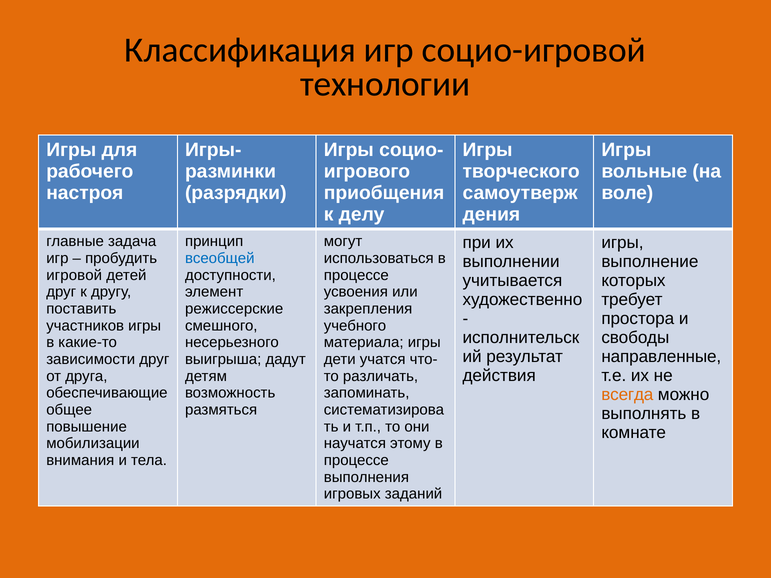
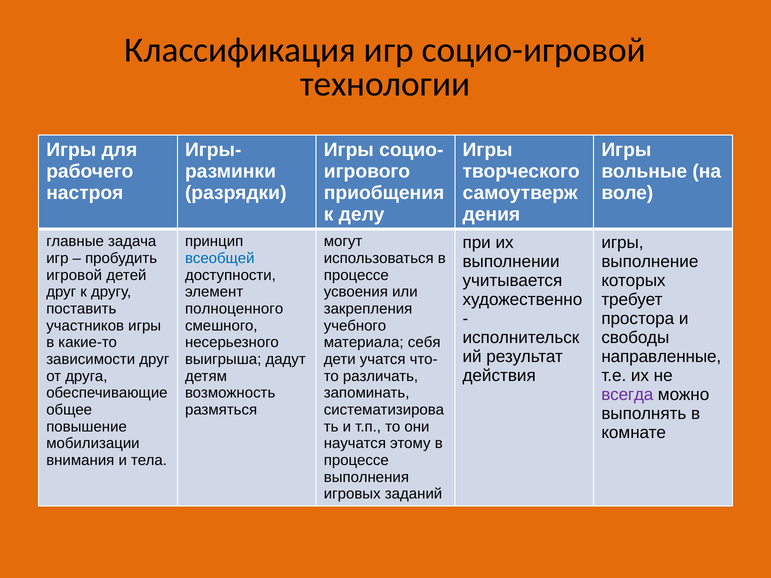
режиссерские: режиссерские -> полноценного (234, 309)
материала игры: игры -> себя (424, 343)
всегда colour: orange -> purple (627, 395)
